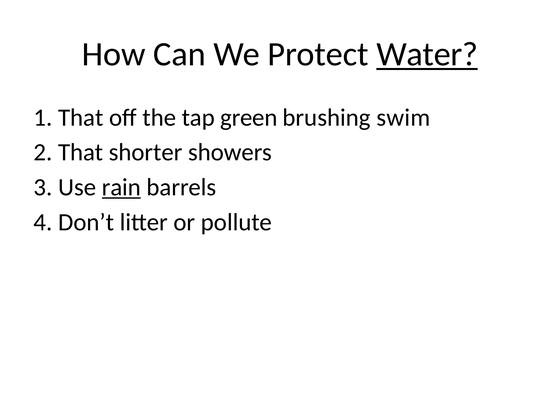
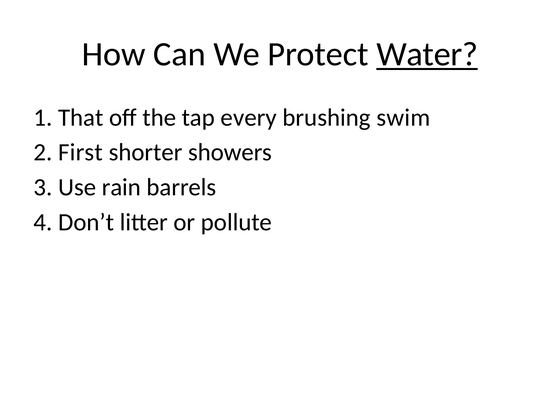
green: green -> every (249, 117)
2 That: That -> First (81, 152)
rain underline: present -> none (121, 187)
